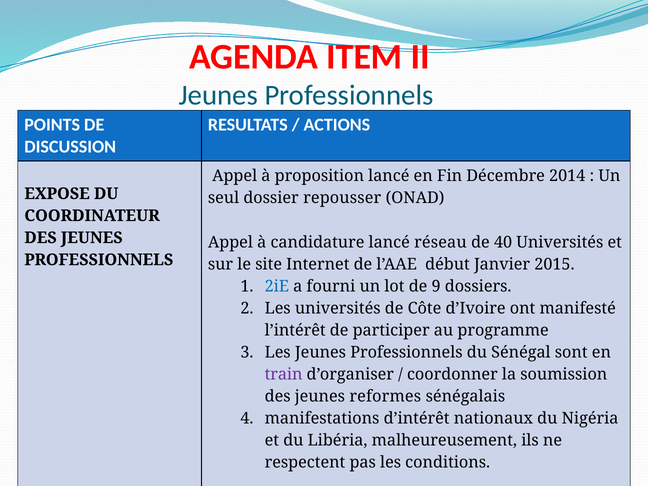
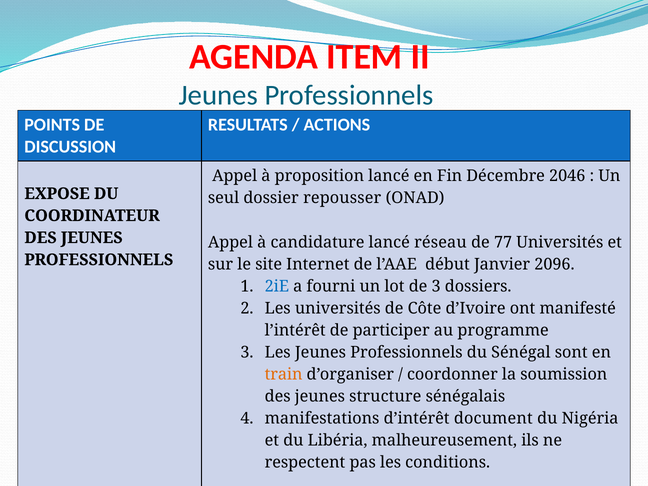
2014: 2014 -> 2046 (567, 176)
40: 40 -> 77 (503, 242)
2015: 2015 -> 2096 (554, 264)
de 9: 9 -> 3 (436, 286)
train colour: purple -> orange (284, 374)
reformes: reformes -> structure (385, 396)
nationaux: nationaux -> document (493, 419)
